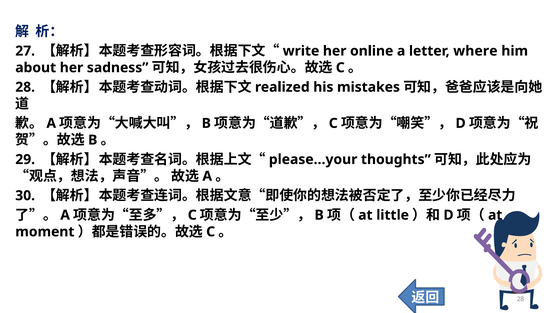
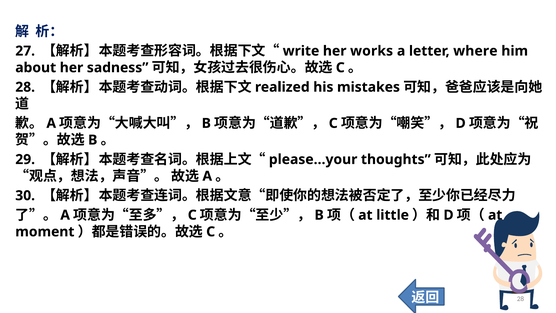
online: online -> works (372, 51)
